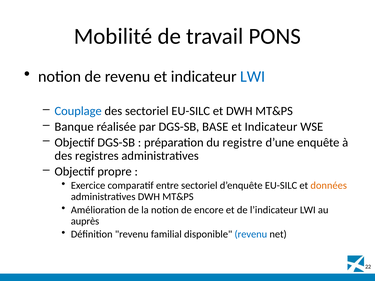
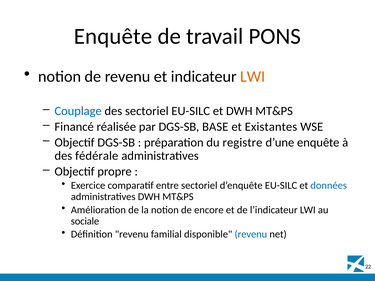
Mobilité: Mobilité -> Enquête (113, 36)
LWI colour: blue -> orange (253, 77)
Banque: Banque -> Financé (74, 127)
Indicateur: Indicateur -> Existantes (271, 127)
registres: registres -> fédérale (97, 156)
données colour: orange -> blue (329, 186)
auprès: auprès -> sociale (85, 221)
